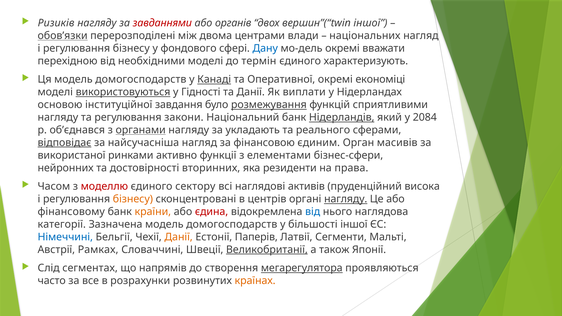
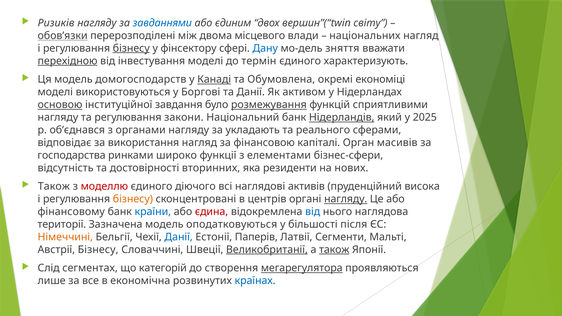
завданнями colour: red -> blue (162, 23)
органів: органів -> єдиним (233, 23)
вершин”(“twin іншої: іншої -> світу (370, 23)
центрами: центрами -> місцевого (260, 36)
бізнесу underline: none -> present (131, 48)
фондового: фондового -> фінсектору (189, 48)
мо-дель окремі: окремі -> зняття (342, 48)
перехідною underline: none -> present (68, 61)
необхідними: необхідними -> інвестування (152, 61)
Оперативної: Оперативної -> Обумовлена (281, 79)
використовуються underline: present -> none (123, 92)
Гідності: Гідності -> Боргові (201, 92)
виплати: виплати -> активом (304, 92)
основою underline: none -> present (60, 105)
2084: 2084 -> 2025 (425, 117)
органами underline: present -> none (141, 130)
відповідає underline: present -> none (65, 143)
найсучасніша: найсучасніша -> використання (143, 143)
єдиним: єдиним -> капіталі (319, 143)
використаної: використаної -> господарства (72, 155)
активно: активно -> широко (177, 155)
нейронних: нейронних -> відсутність (66, 168)
права: права -> нових (351, 168)
Часом: Часом -> Також (54, 186)
сектору: сектору -> діючого (195, 186)
країни colour: orange -> blue (153, 212)
категорії: категорії -> території (62, 224)
Зазначена модель домогосподарств: домогосподарств -> оподатковуються (232, 224)
більшості іншої: іншої -> після (354, 224)
Німеччині colour: blue -> orange (65, 237)
Данії colour: orange -> blue (179, 237)
Австрії Рамках: Рамках -> Бізнесу (98, 250)
також underline: none -> present (334, 250)
напрямів: напрямів -> категорій (163, 268)
часто: часто -> лише (52, 281)
розрахунки: розрахунки -> економічна (140, 281)
країнах colour: orange -> blue (255, 281)
